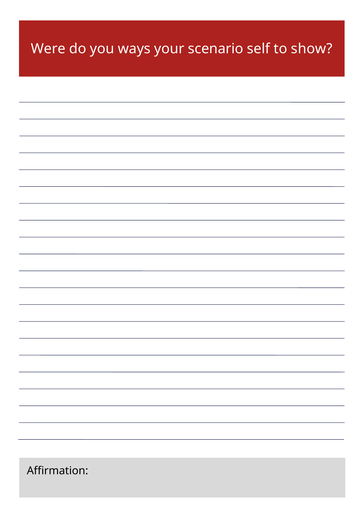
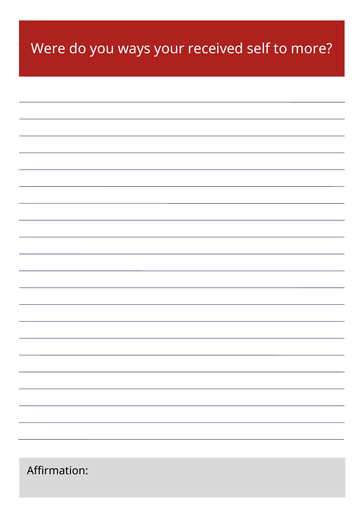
scenario: scenario -> received (216, 49)
show: show -> more (312, 49)
